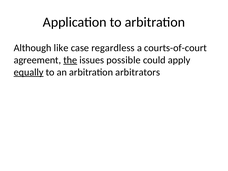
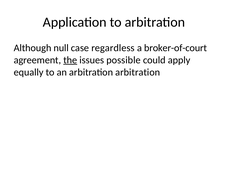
like: like -> null (61, 48)
courts-of-court: courts-of-court -> broker-of-court (176, 48)
equally underline: present -> none (29, 72)
arbitration arbitrators: arbitrators -> arbitration (138, 72)
